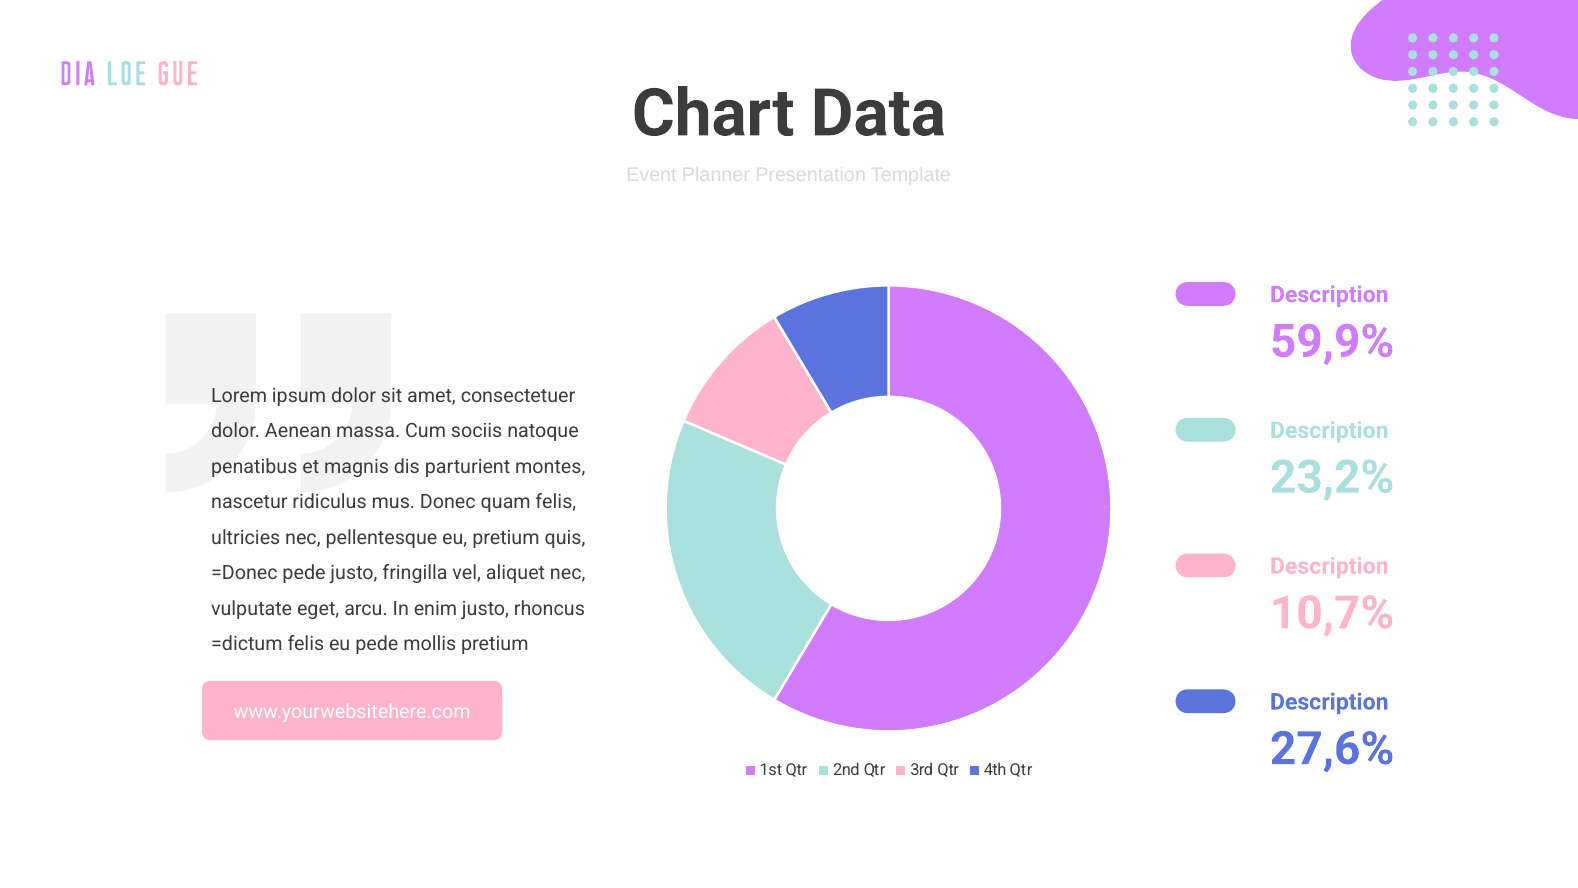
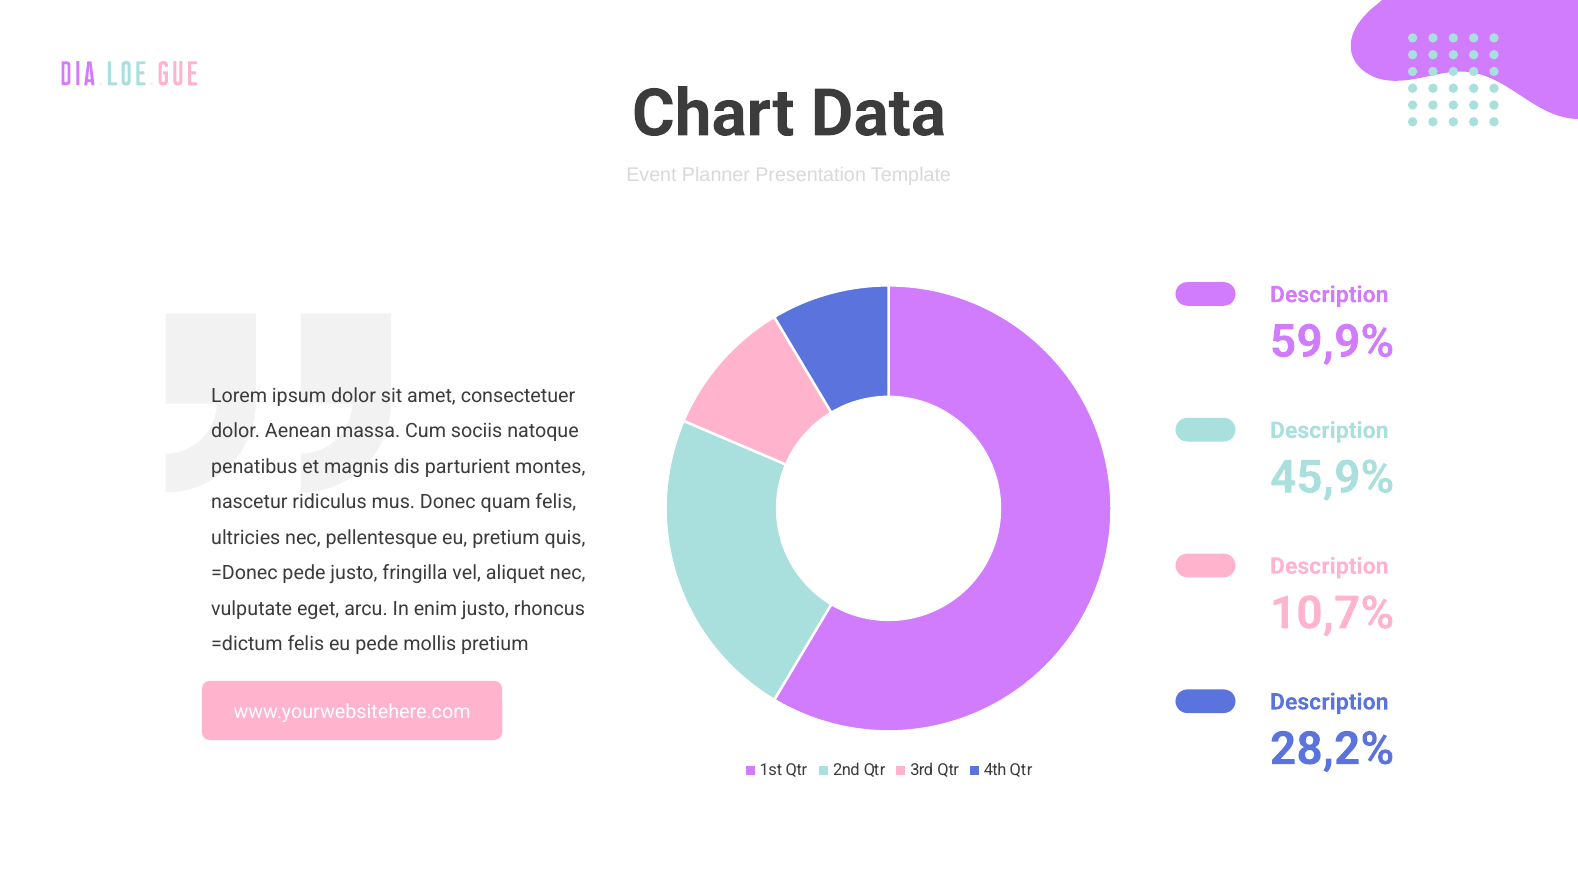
23,2%: 23,2% -> 45,9% (1332, 477)
27,6%: 27,6% -> 28,2% (1332, 749)
